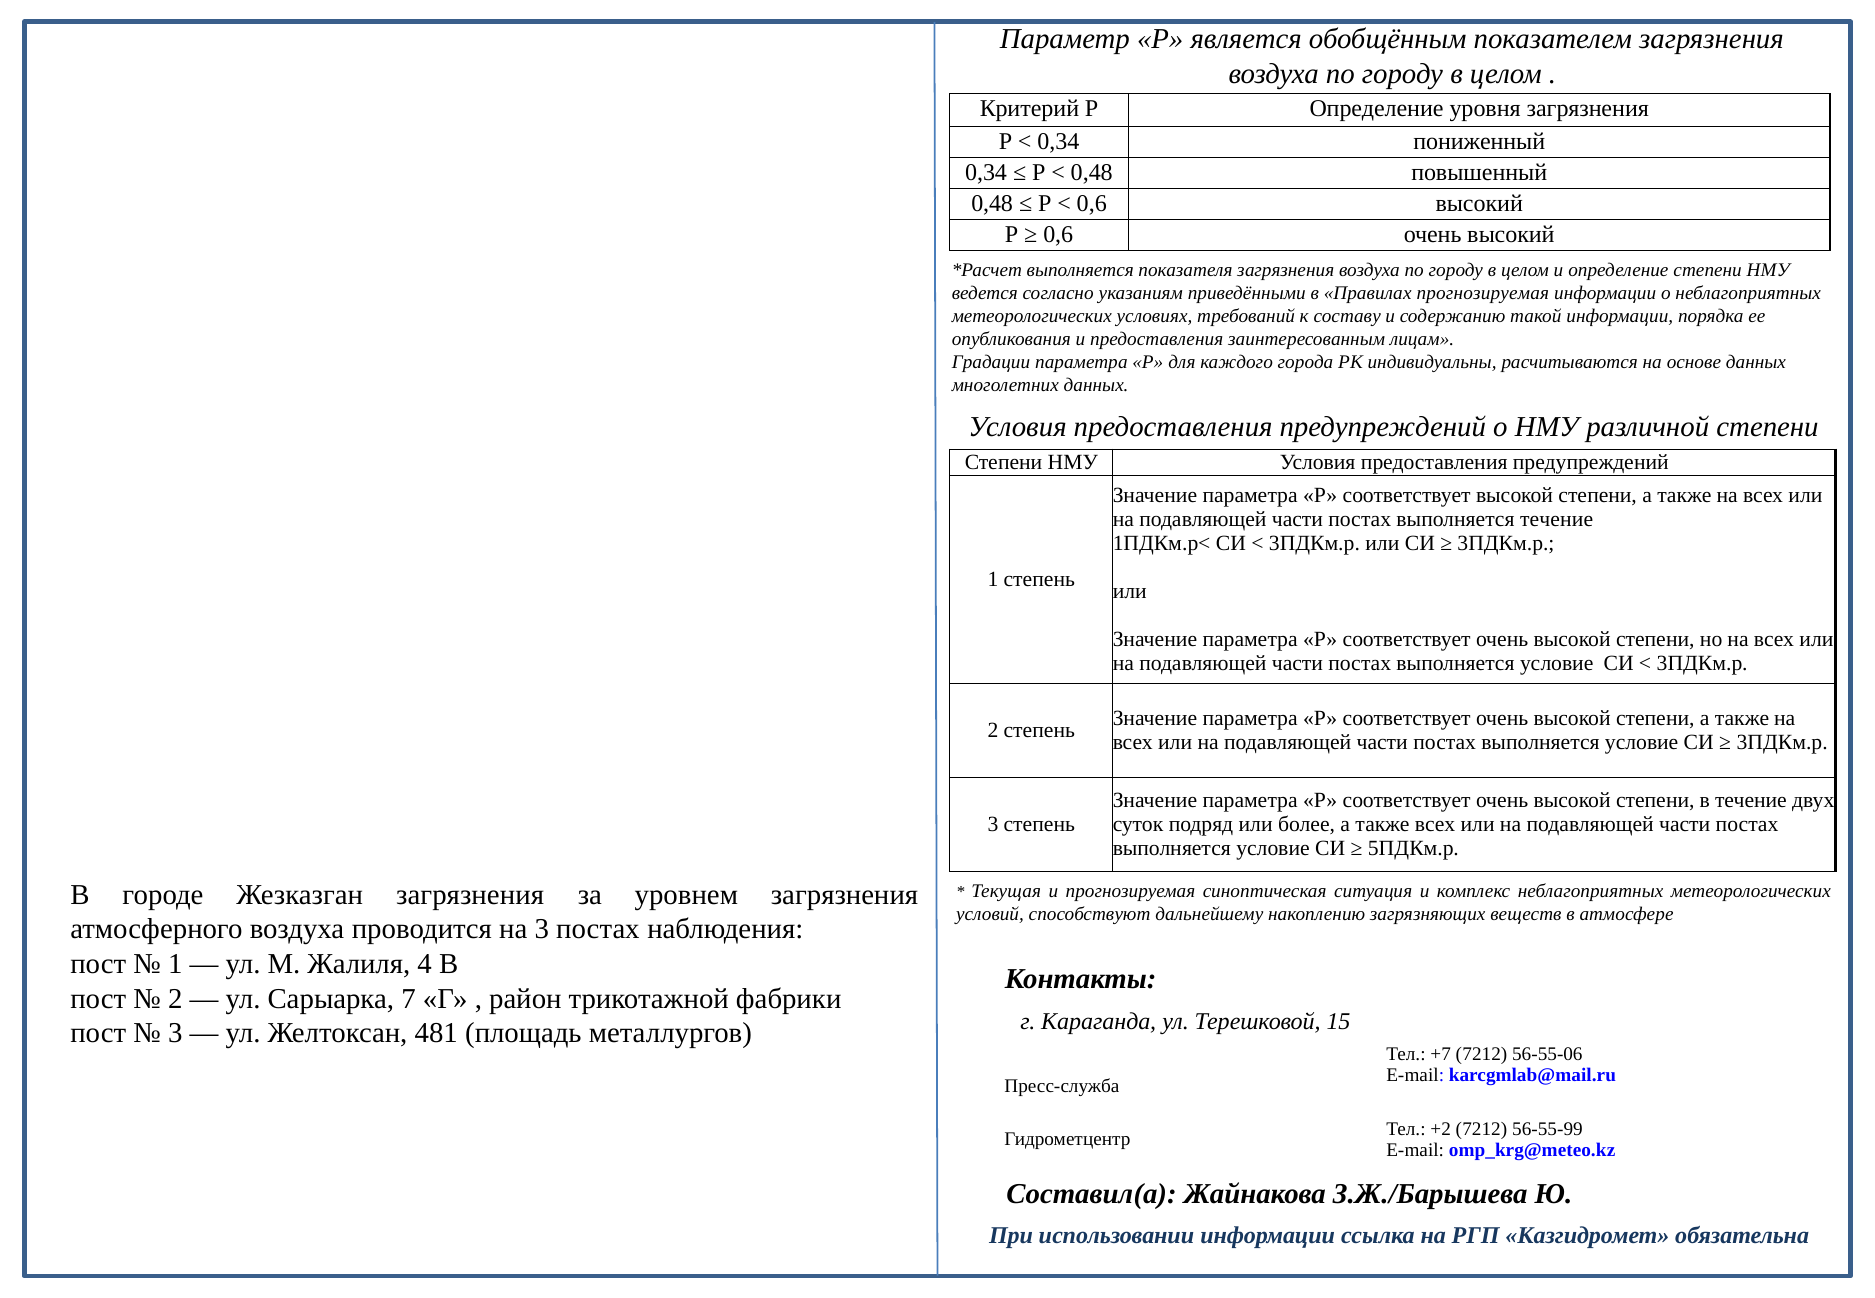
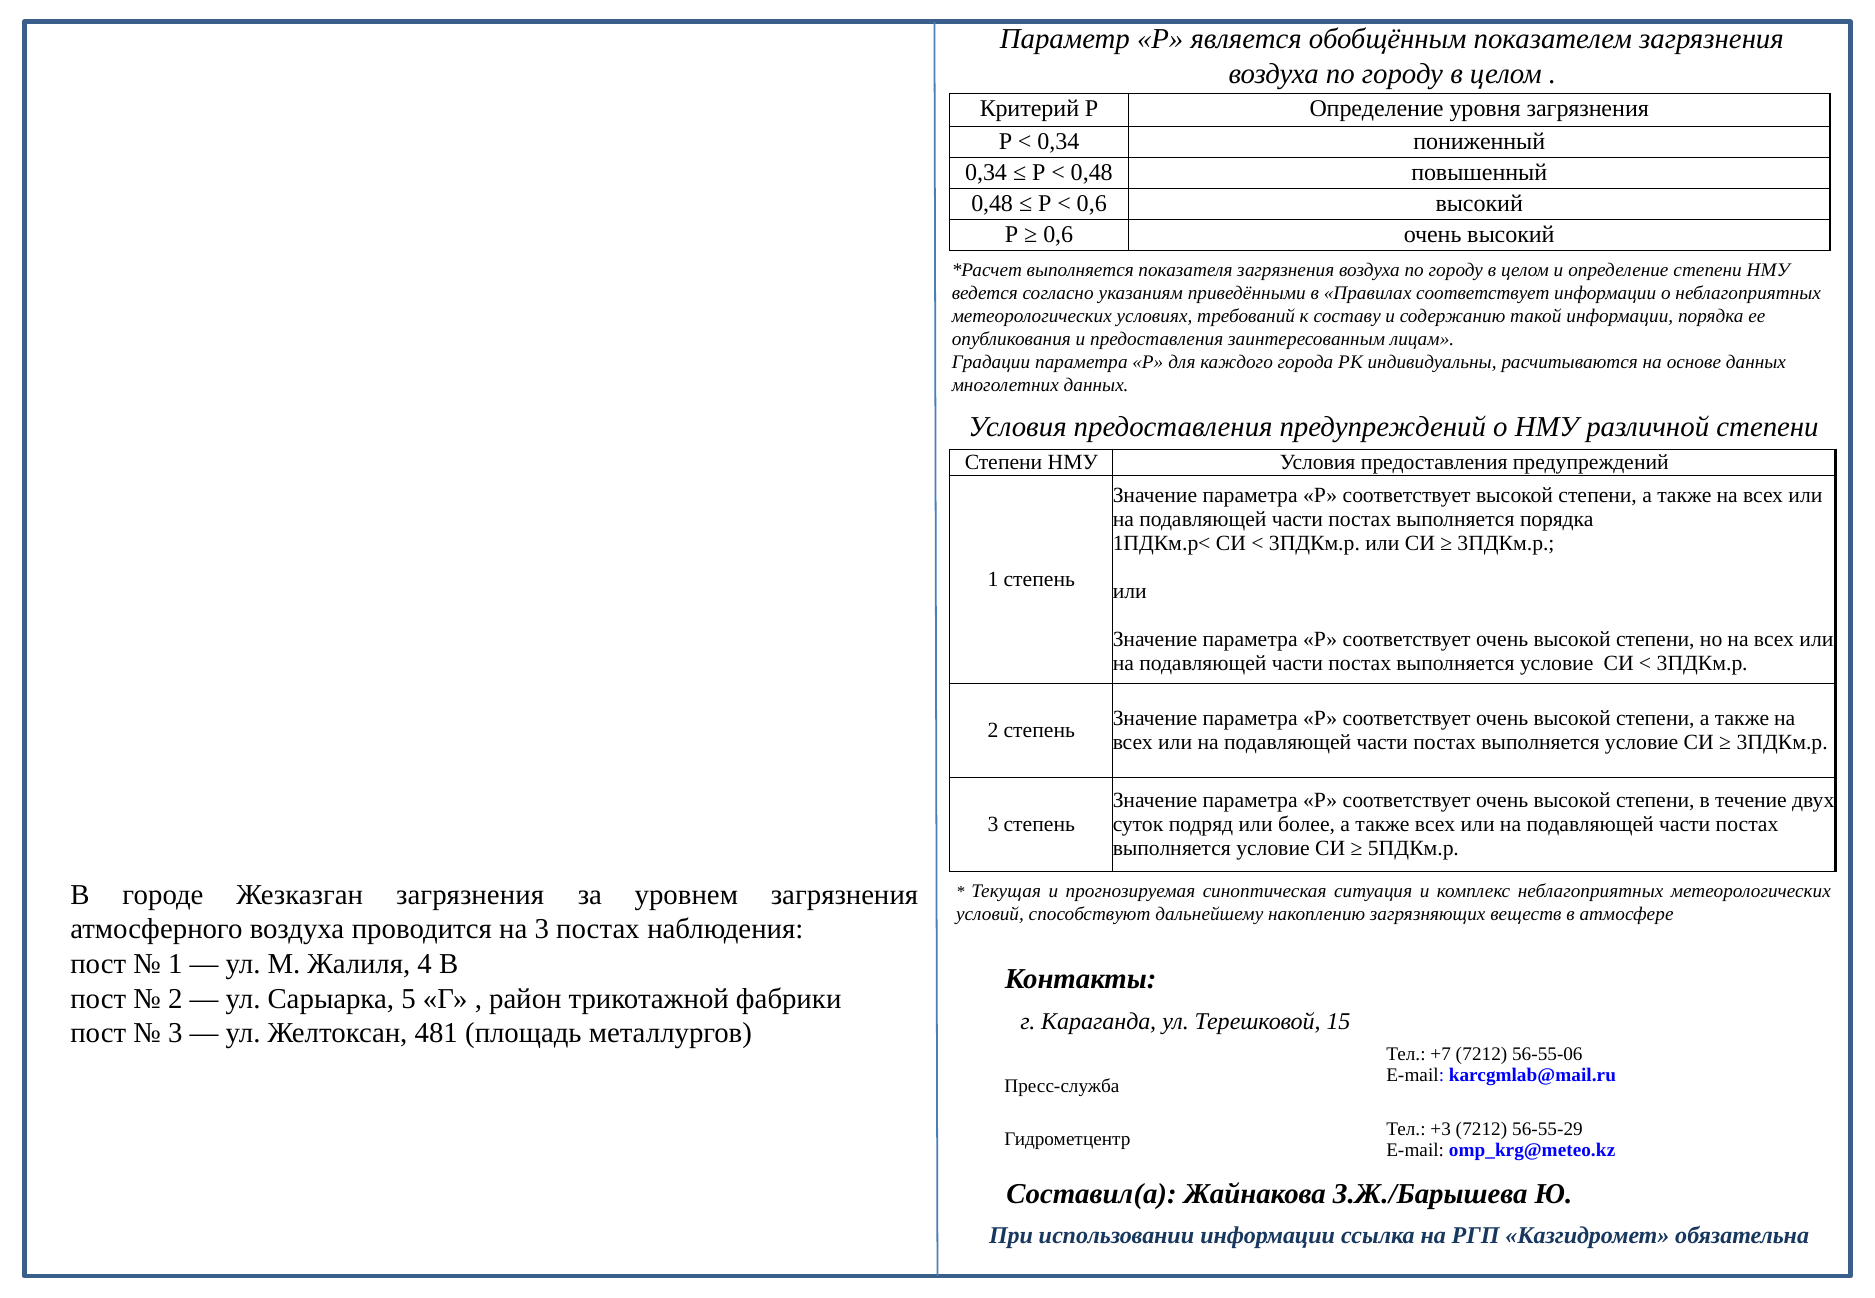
Правилах прогнозируемая: прогнозируемая -> соответствует (1483, 293)
выполняется течение: течение -> порядка (1557, 520)
7: 7 -> 5 (409, 999)
+2: +2 -> +3 (1441, 1129)
56-55-99: 56-55-99 -> 56-55-29 (1547, 1129)
